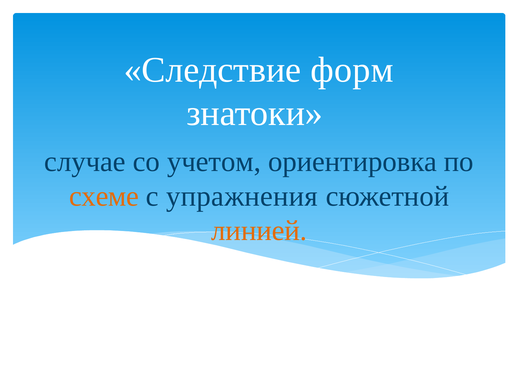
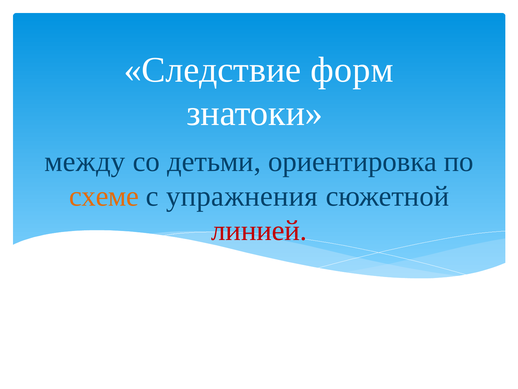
случае: случае -> между (85, 161)
учетом: учетом -> детьми (214, 161)
линией colour: orange -> red (259, 230)
